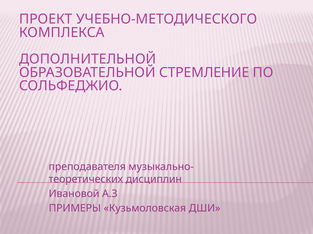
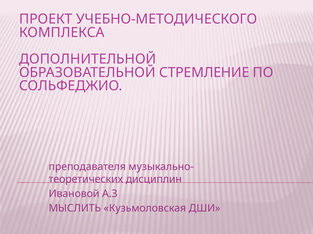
ПРИМЕРЫ: ПРИМЕРЫ -> МЫСЛИТЬ (75, 209)
